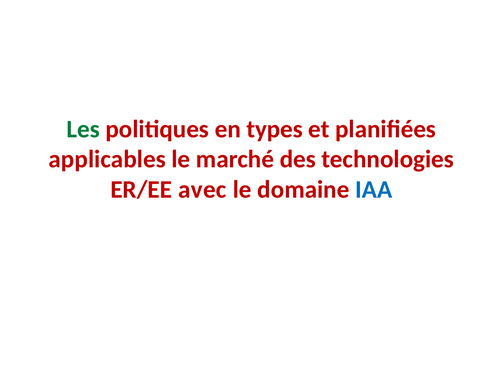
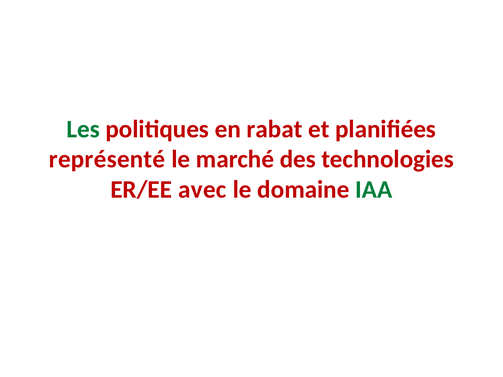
types: types -> rabat (275, 129)
applicables: applicables -> représenté (107, 159)
IAA colour: blue -> green (374, 190)
